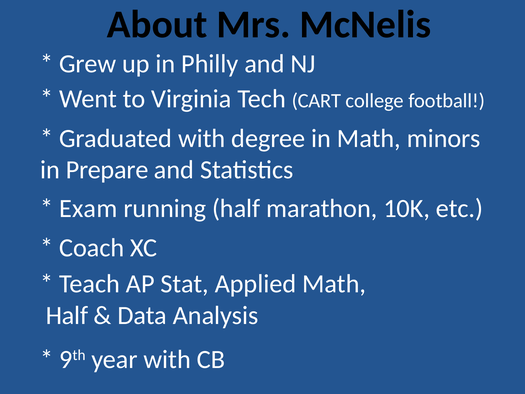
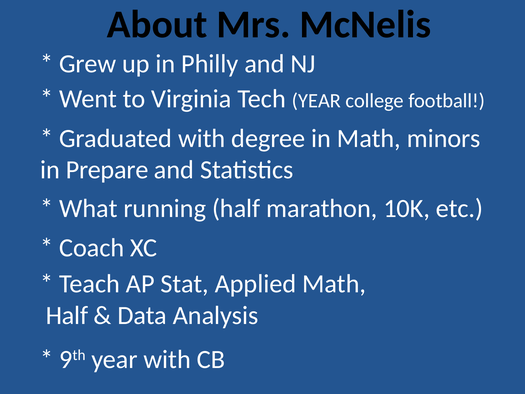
Tech CART: CART -> YEAR (316, 101)
Exam: Exam -> What (88, 208)
